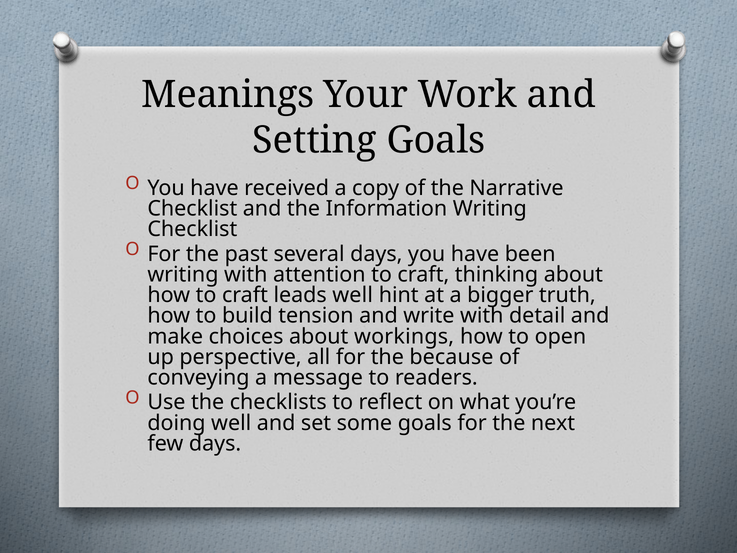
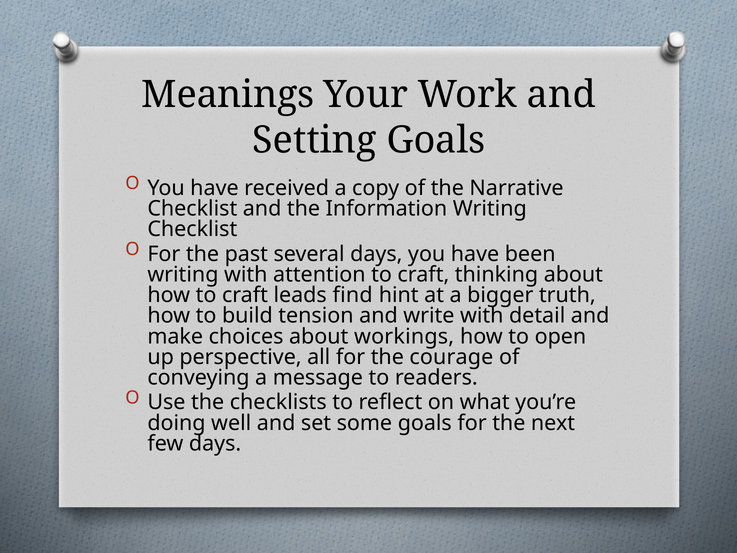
leads well: well -> find (353, 295)
because: because -> courage (451, 357)
